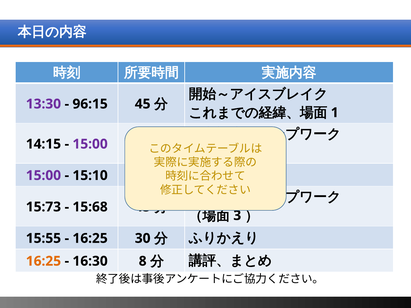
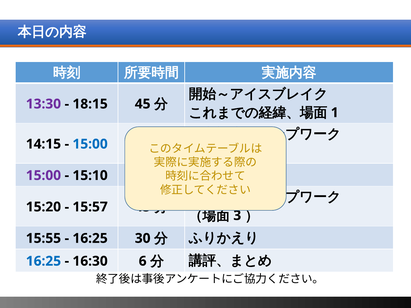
96:15: 96:15 -> 18:15 (90, 104)
15:00 colour: purple -> blue (90, 144)
15:73: 15:73 -> 15:20 (43, 207)
15:68: 15:68 -> 15:57 (90, 207)
16:25 colour: orange -> blue (43, 261)
8: 8 -> 6 (143, 261)
